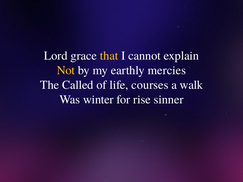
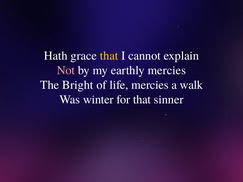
Lord: Lord -> Hath (56, 56)
Not colour: yellow -> pink (66, 70)
Called: Called -> Bright (78, 85)
life courses: courses -> mercies (150, 85)
for rise: rise -> that (142, 100)
